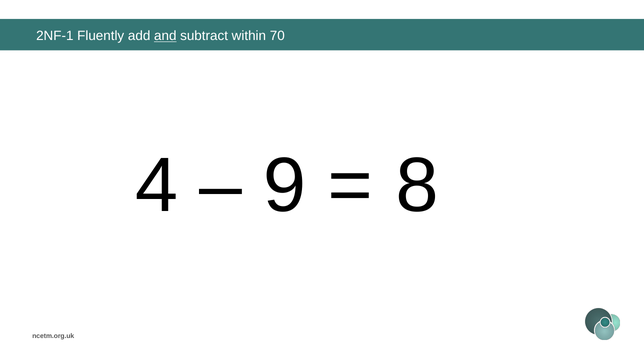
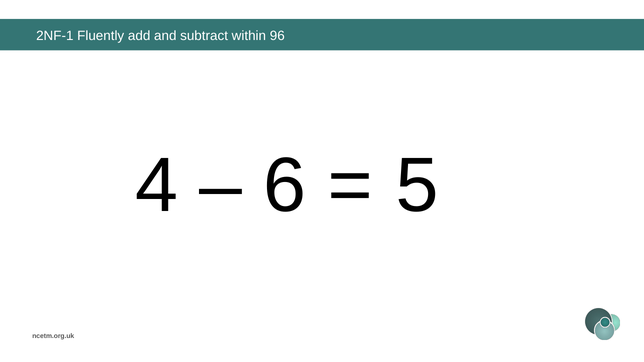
and underline: present -> none (165, 36)
70: 70 -> 96 (277, 36)
9: 9 -> 6 (285, 186)
8: 8 -> 5 (417, 186)
